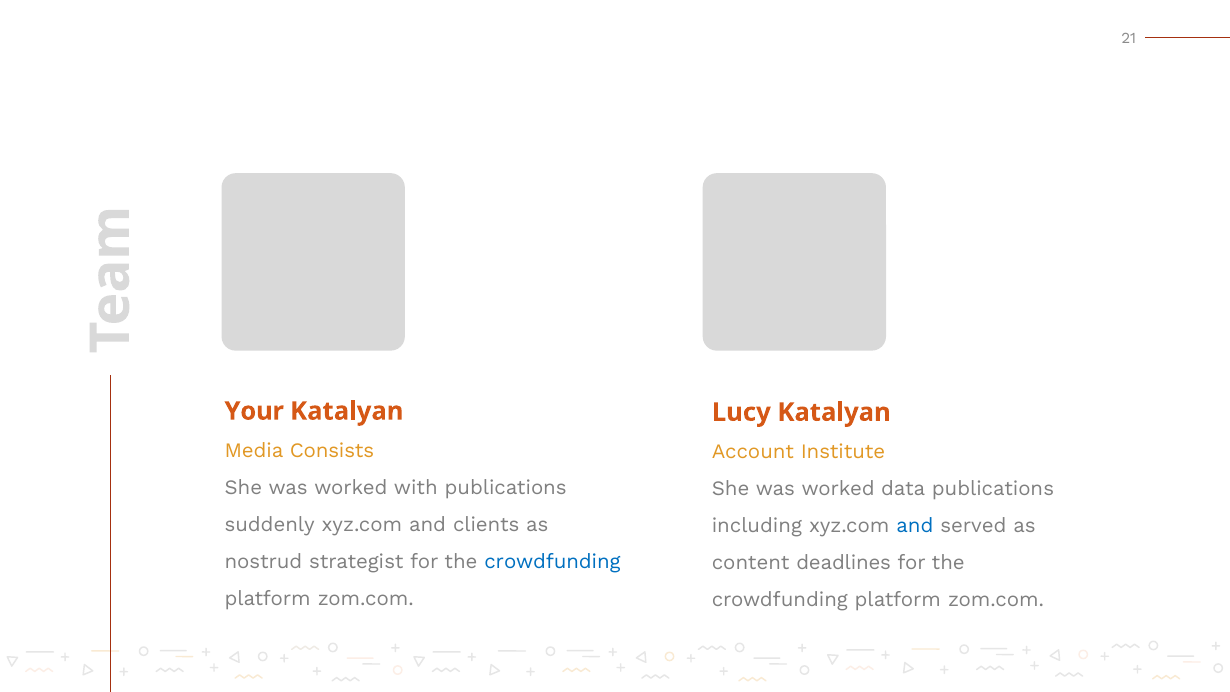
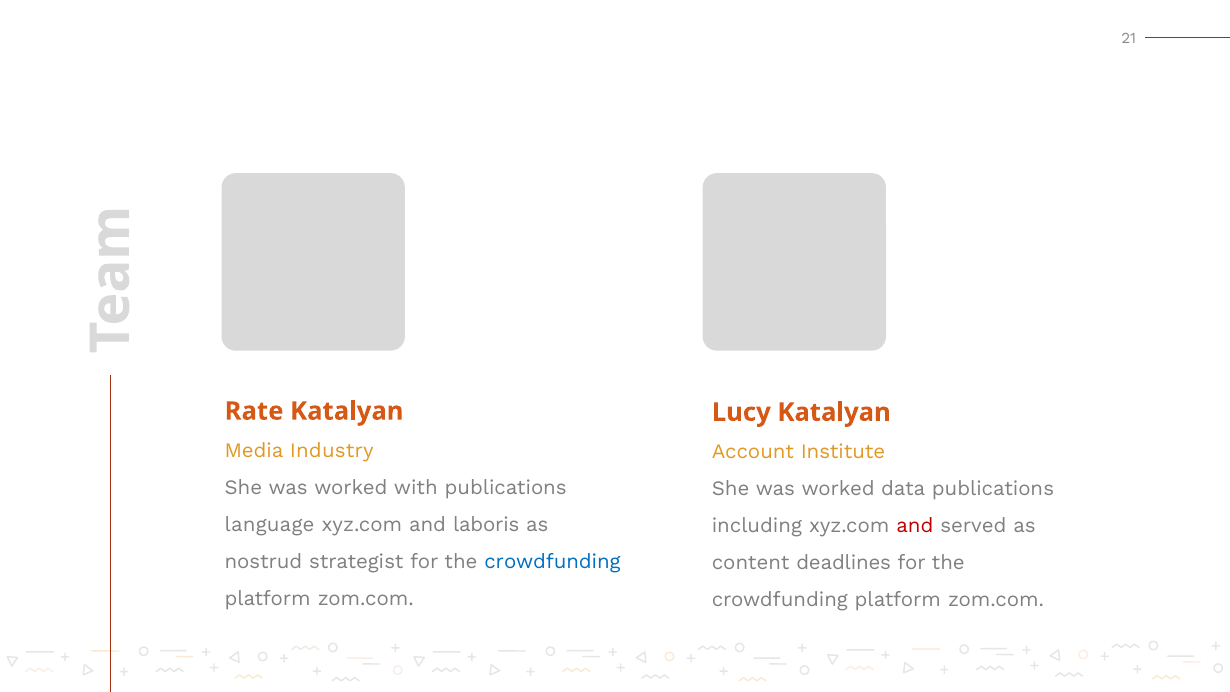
Your: Your -> Rate (254, 411)
Consists: Consists -> Industry (332, 451)
suddenly: suddenly -> language (270, 524)
clients: clients -> laboris (486, 524)
and colour: blue -> red (915, 526)
